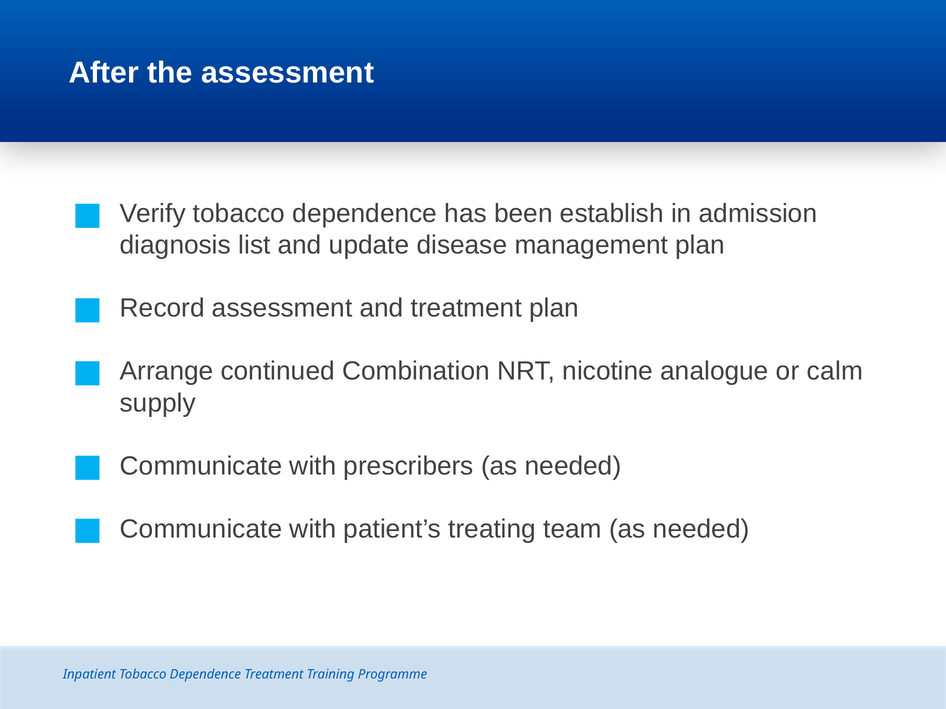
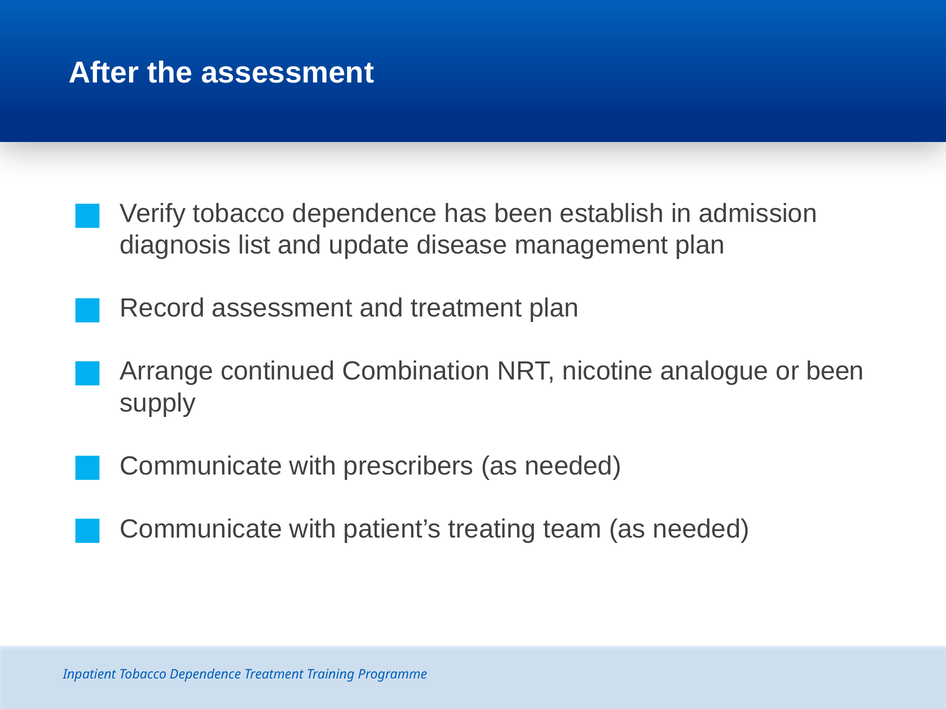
or calm: calm -> been (835, 372)
